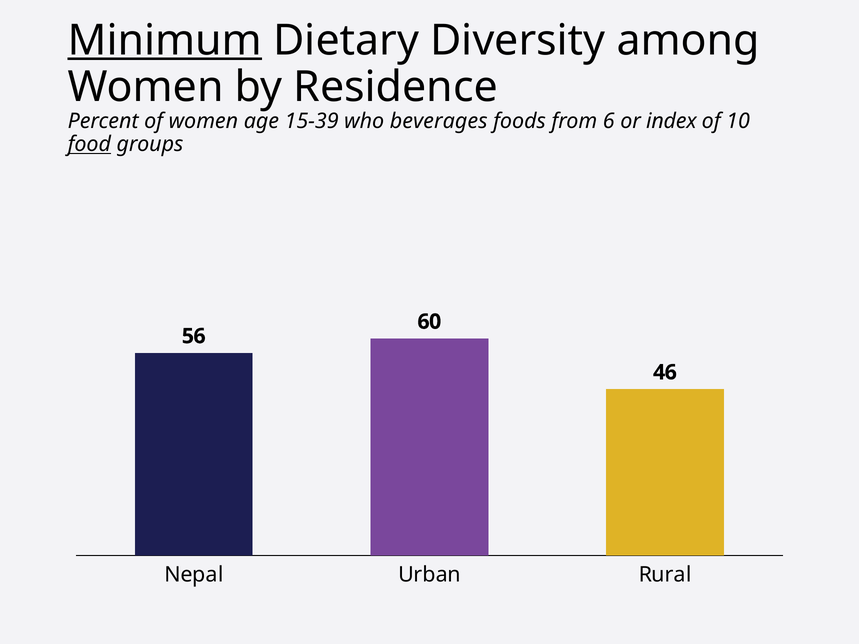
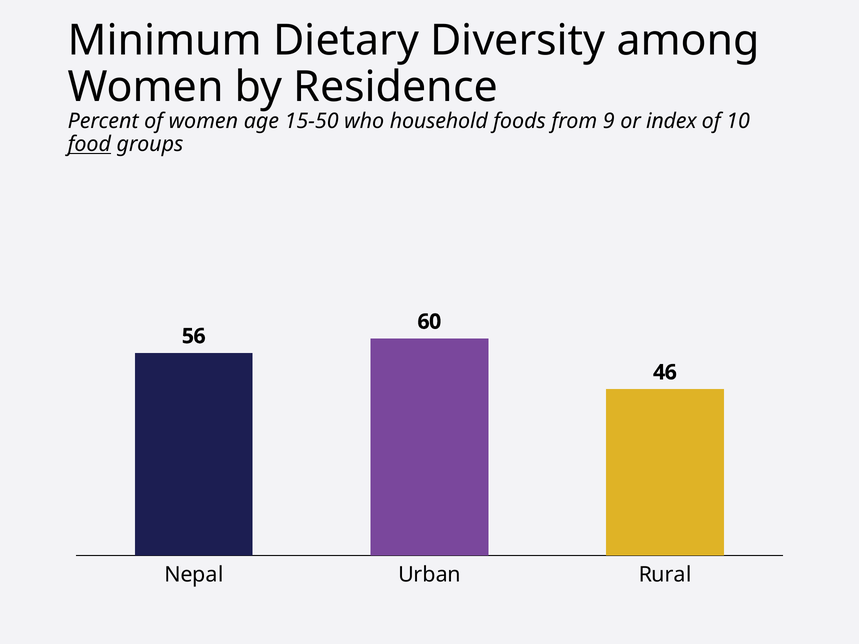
Minimum underline: present -> none (165, 40)
15-39: 15-39 -> 15-50 (312, 121)
beverages: beverages -> household (439, 121)
6: 6 -> 9 (609, 121)
